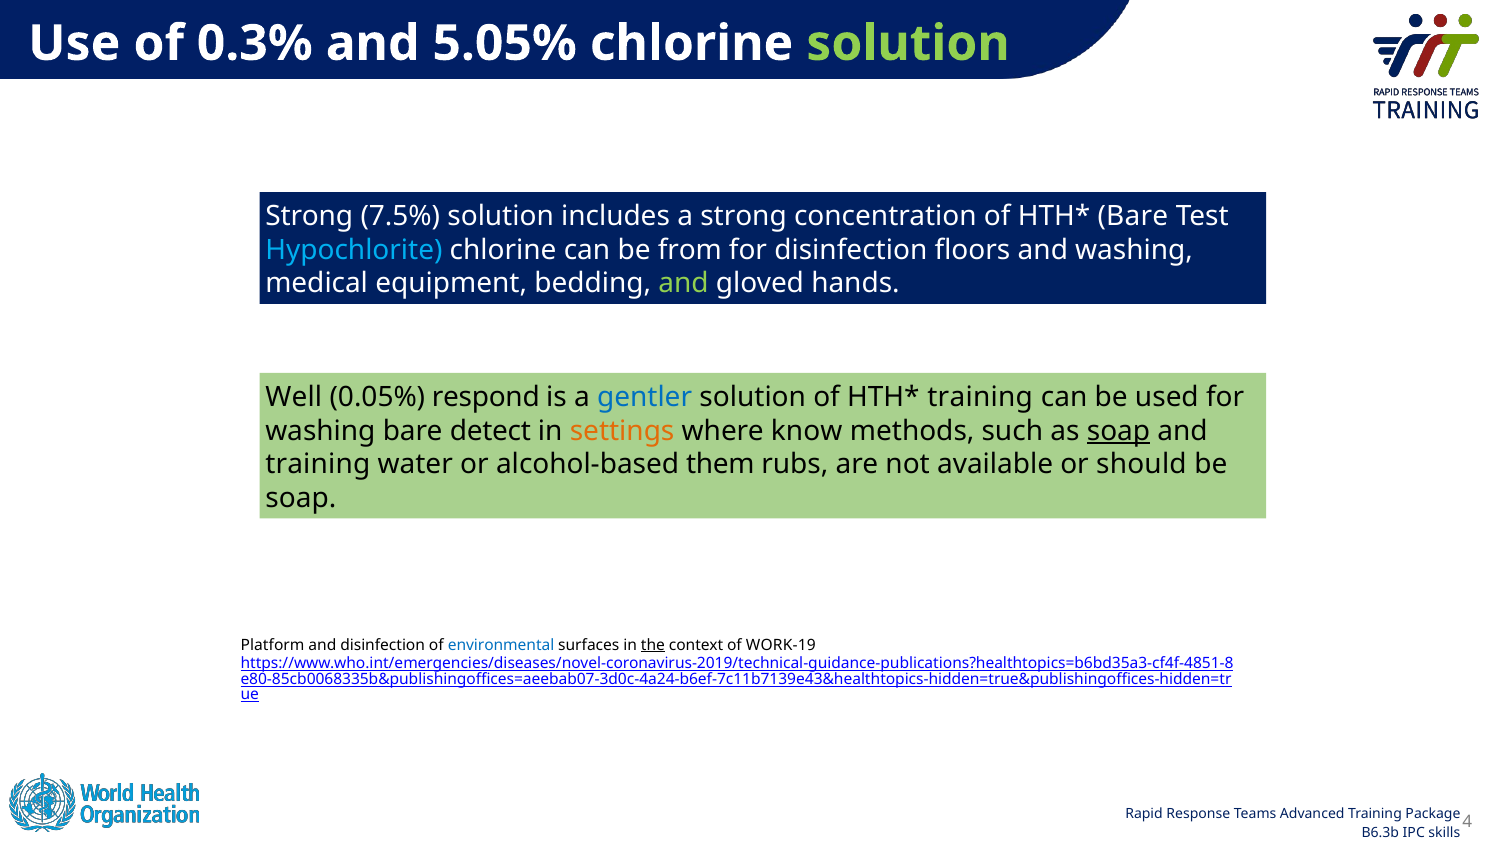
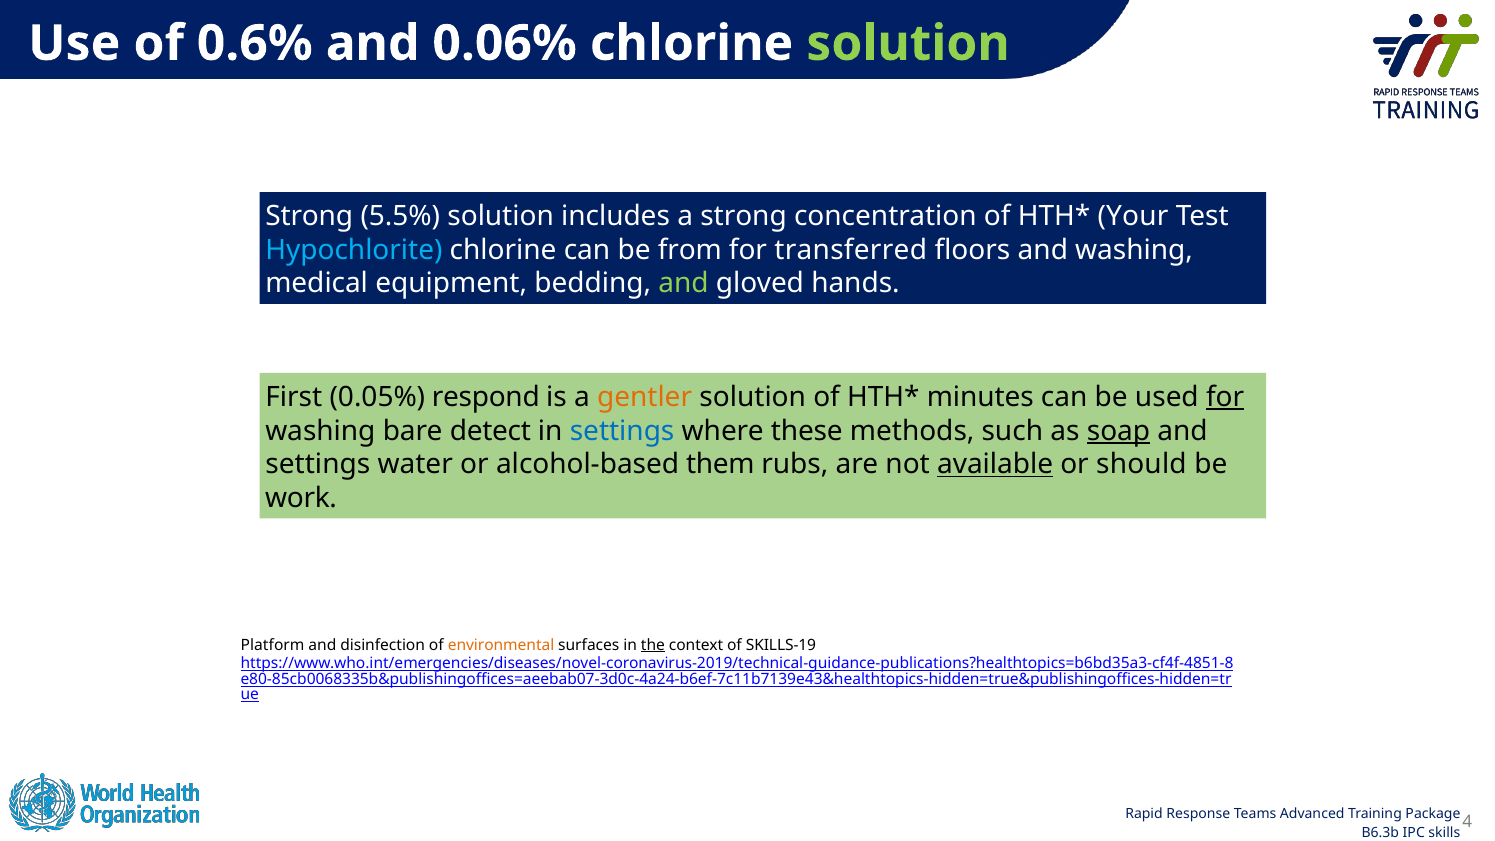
0.3%: 0.3% -> 0.6% (255, 43)
5.05%: 5.05% -> 0.06% (505, 43)
7.5%: 7.5% -> 5.5% (400, 216)
Bare: Bare -> Your (1133, 216)
for disinfection: disinfection -> transferred (851, 250)
Well: Well -> First (294, 397)
gentler colour: blue -> orange (645, 397)
training: training -> minutes (980, 397)
for underline: none -> present (1225, 397)
settings colour: orange -> blue (622, 431)
know: know -> these (807, 431)
training: training -> settings (318, 464)
available underline: none -> present (995, 464)
soap: soap -> work (301, 498)
environmental colour: blue -> orange (501, 645)
WORK-19: WORK-19 -> SKILLS-19 (781, 645)
